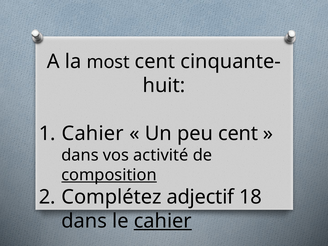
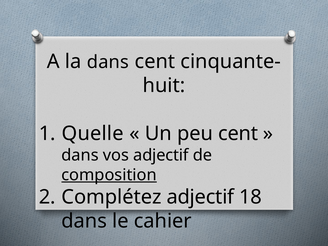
la most: most -> dans (108, 62)
Cahier: Cahier -> Quelle (93, 134)
vos activité: activité -> adjectif (161, 155)
cahier underline: present -> none (163, 221)
